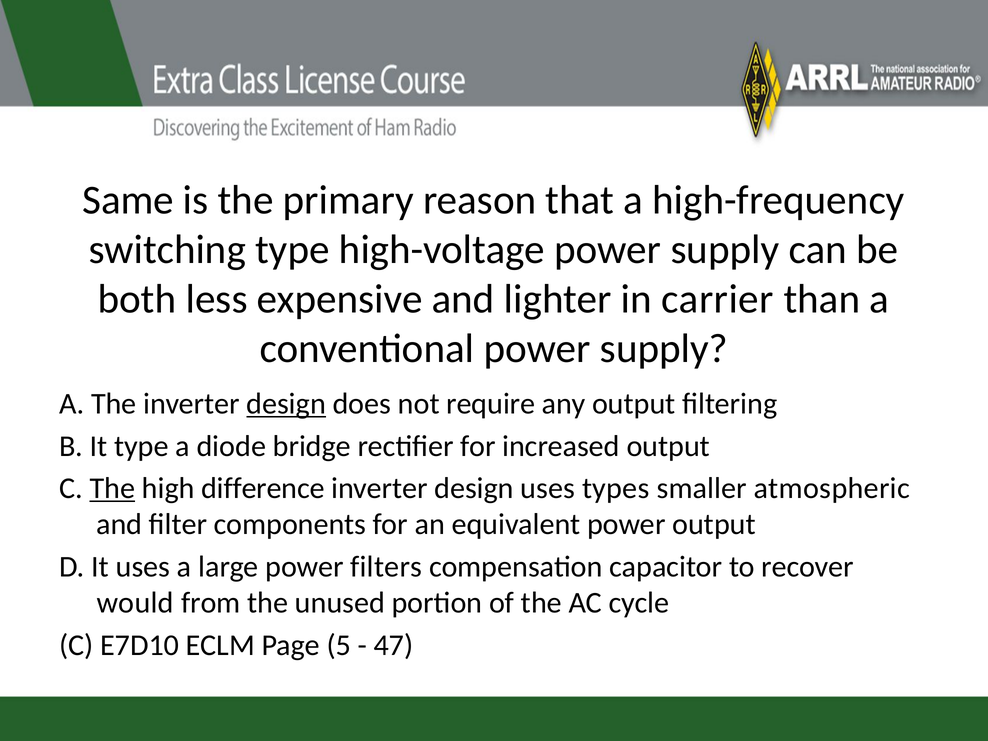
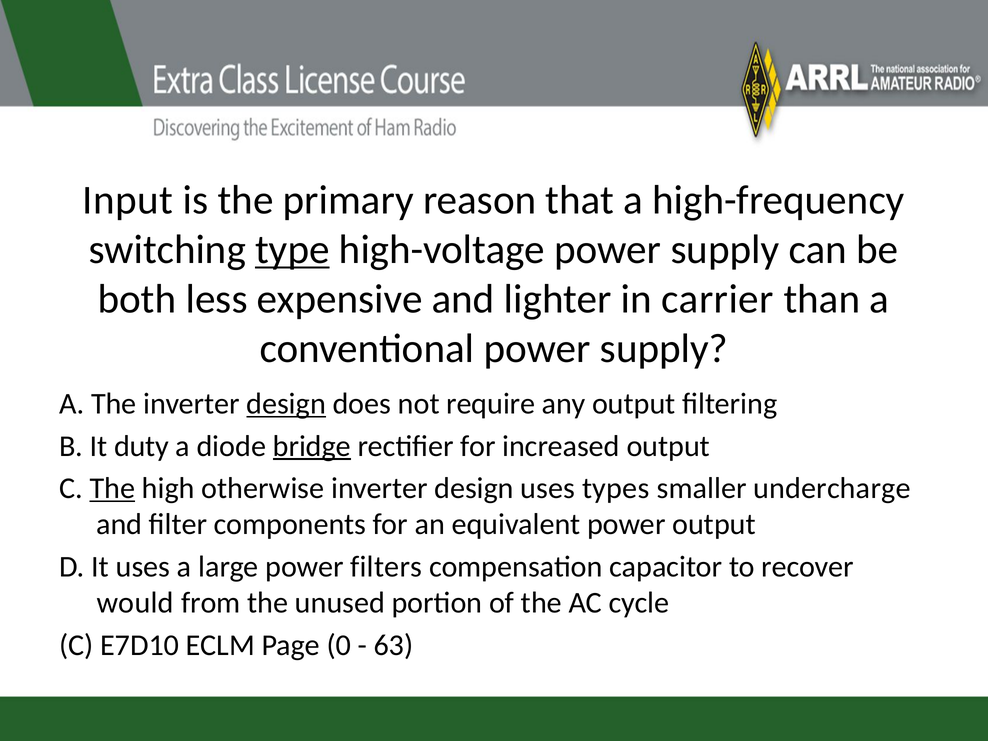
Same: Same -> Input (128, 200)
type underline: none -> present (292, 250)
It type: type -> duty (142, 446)
bridge underline: none -> present (312, 446)
difference: difference -> otherwise (263, 488)
atmospheric: atmospheric -> undercharge (832, 488)
5: 5 -> 0 (339, 645)
47: 47 -> 63 (394, 645)
